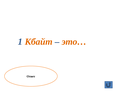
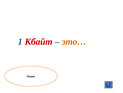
Кбайт colour: orange -> red (39, 41)
